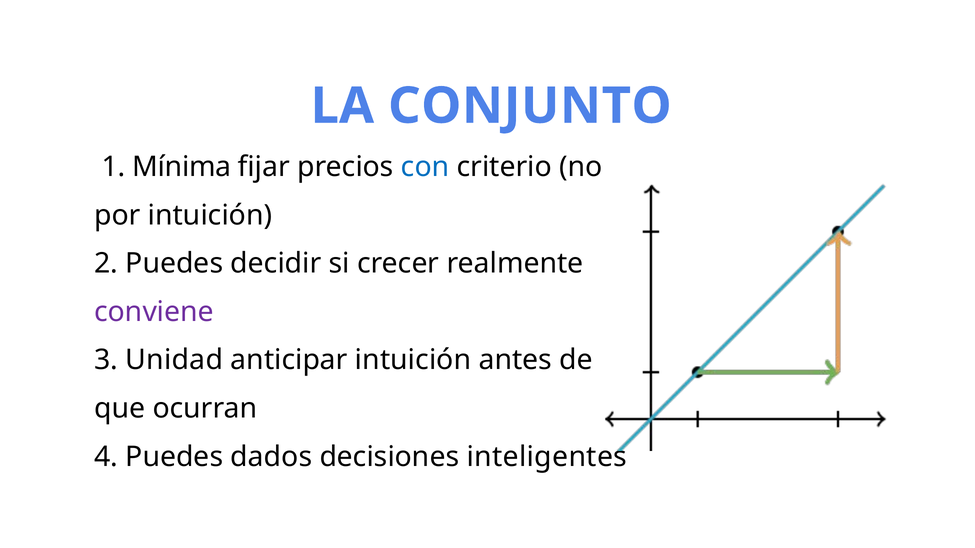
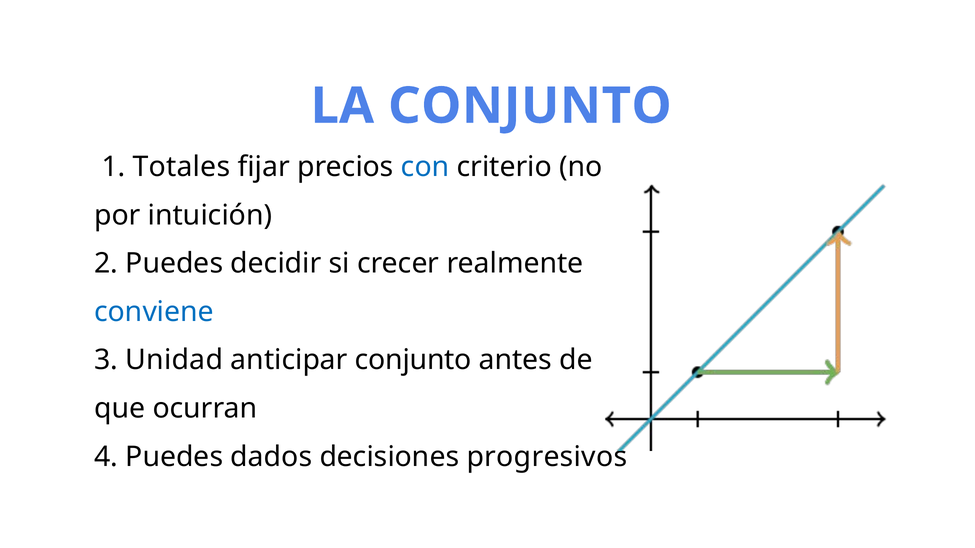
Mínima: Mínima -> Totales (181, 167)
conviene colour: purple -> blue (154, 312)
anticipar intuición: intuición -> conjunto (413, 360)
inteligentes: inteligentes -> progresivos (547, 457)
